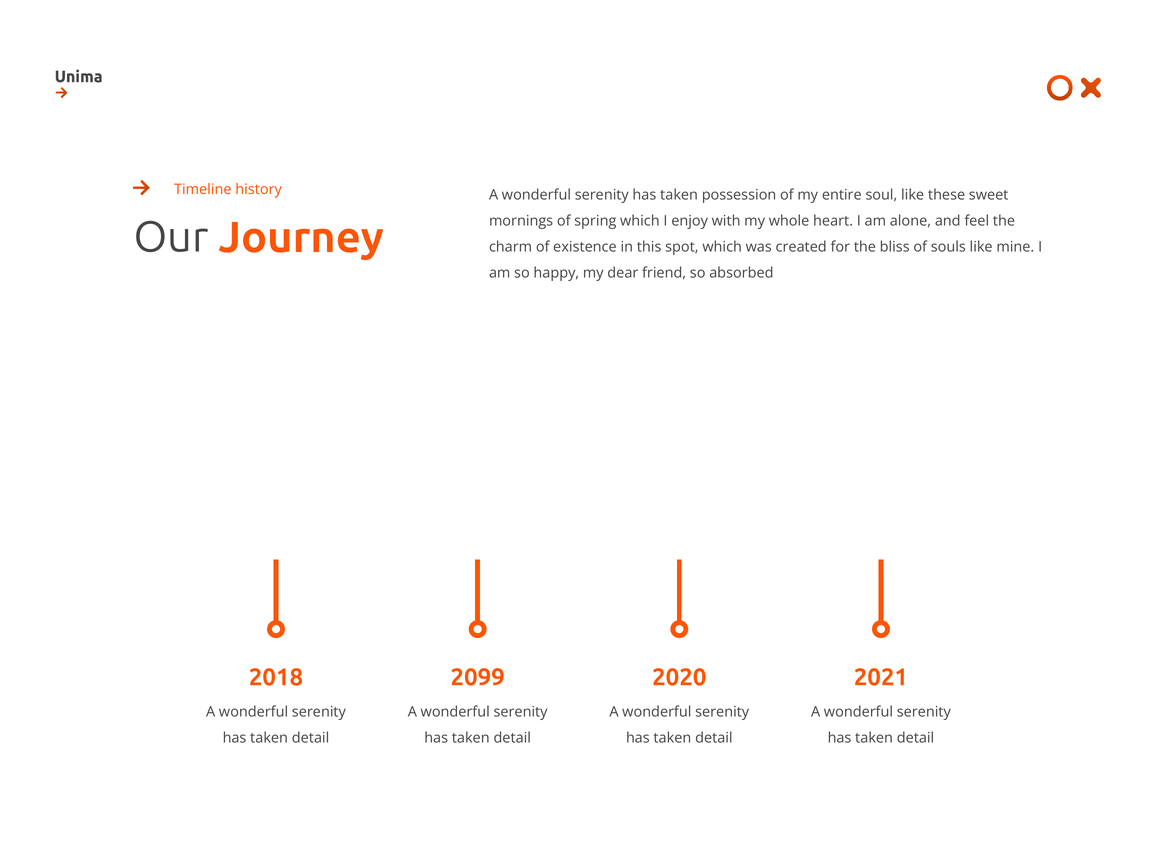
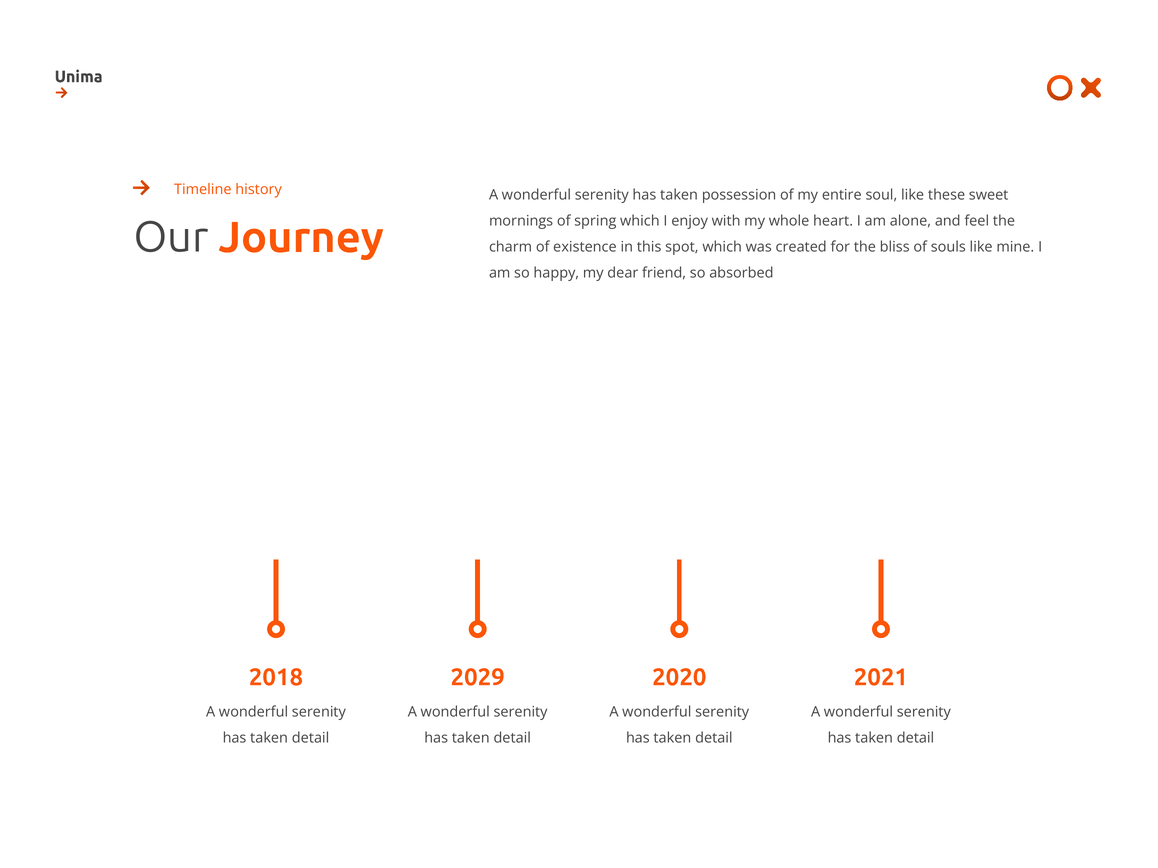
2099: 2099 -> 2029 (478, 678)
